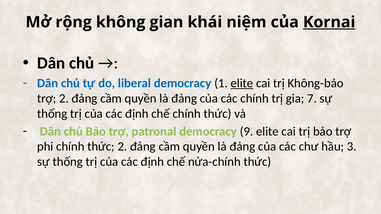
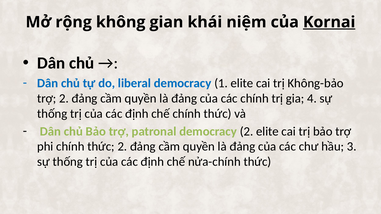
elite underline: present -> none (242, 83)
7: 7 -> 4 (312, 98)
democracy 9: 9 -> 2 (246, 132)
